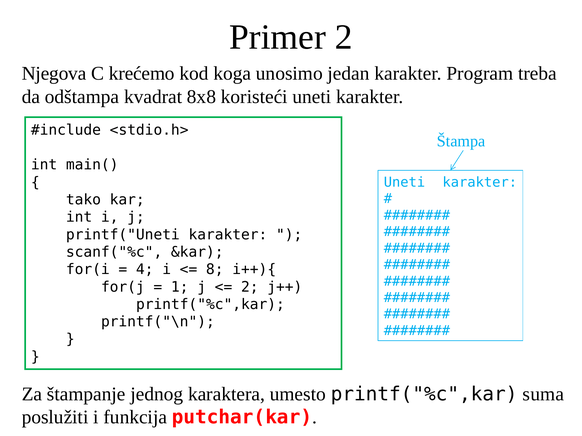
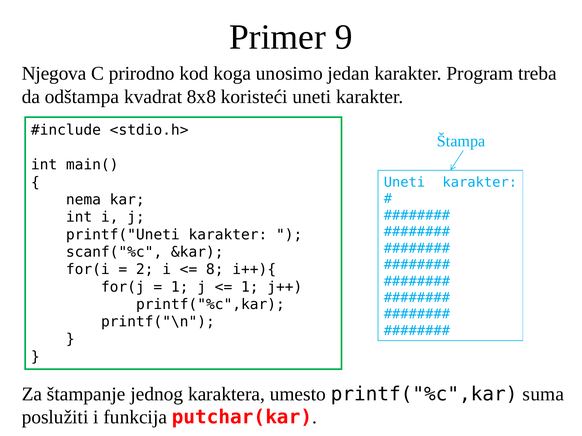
Primer 2: 2 -> 9 (344, 37)
krećemo: krećemo -> prirodno (142, 74)
tako: tako -> nema (83, 200)
4: 4 -> 2 (145, 270)
2: 2 -> 1 (250, 287)
